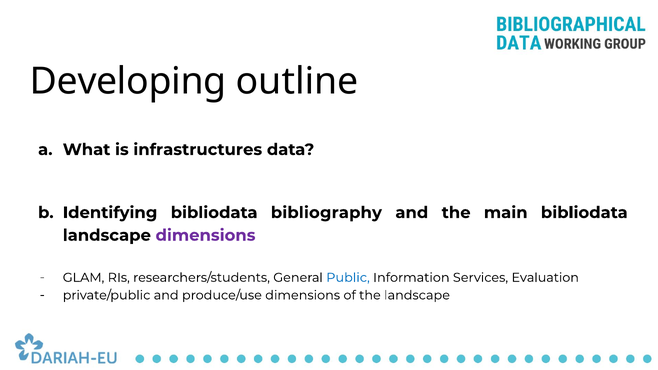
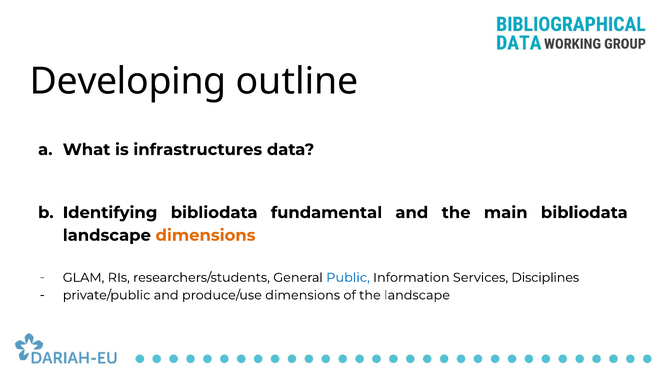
bibliography: bibliography -> fundamental (326, 213)
dimensions colour: purple -> orange (206, 235)
Evaluation: Evaluation -> Disciplines (545, 278)
